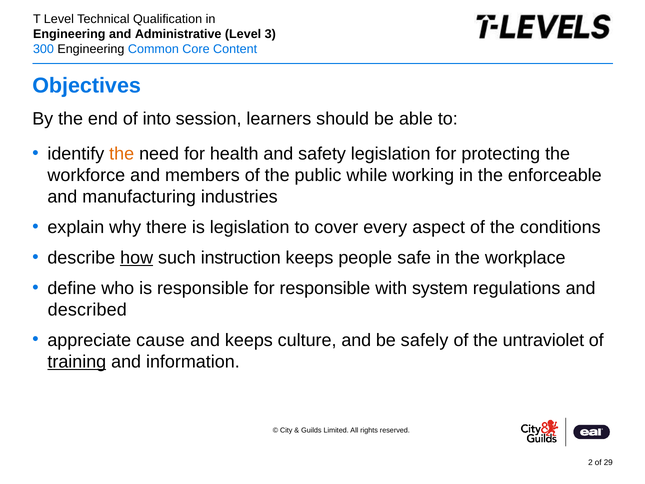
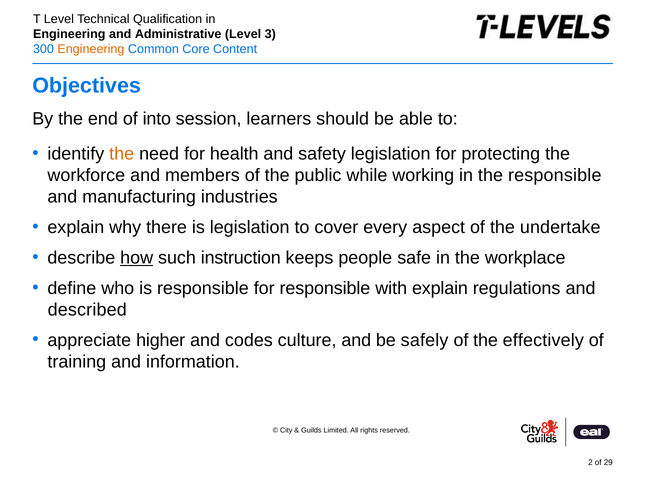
Engineering colour: black -> orange (91, 49)
the enforceable: enforceable -> responsible (555, 175)
conditions: conditions -> undertake (560, 227)
with system: system -> explain (440, 288)
cause: cause -> higher (161, 340)
and keeps: keeps -> codes (249, 340)
untraviolet: untraviolet -> effectively (543, 340)
training underline: present -> none (77, 361)
